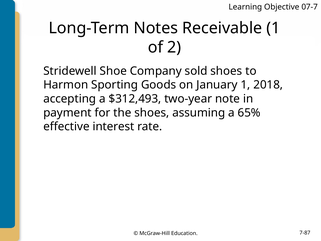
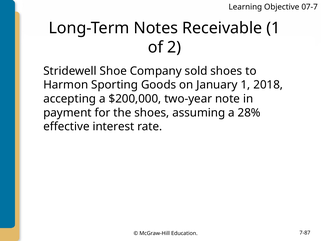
$312,493: $312,493 -> $200,000 (135, 99)
65%: 65% -> 28% (249, 113)
